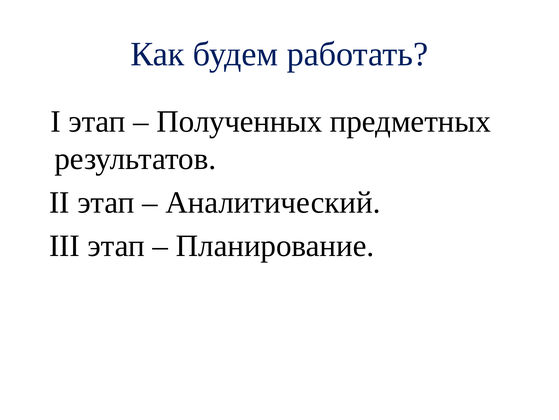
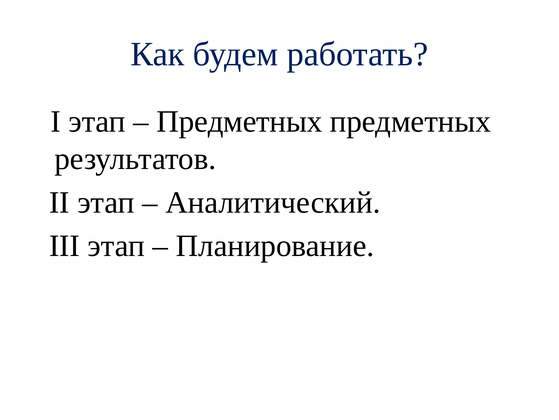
Полученных: Полученных -> Предметных (239, 121)
